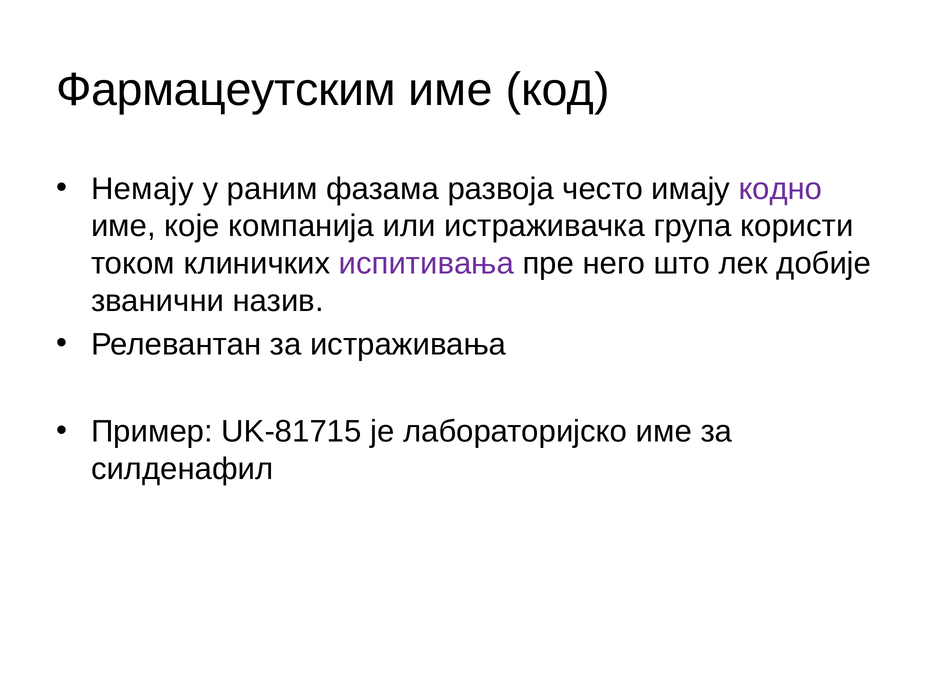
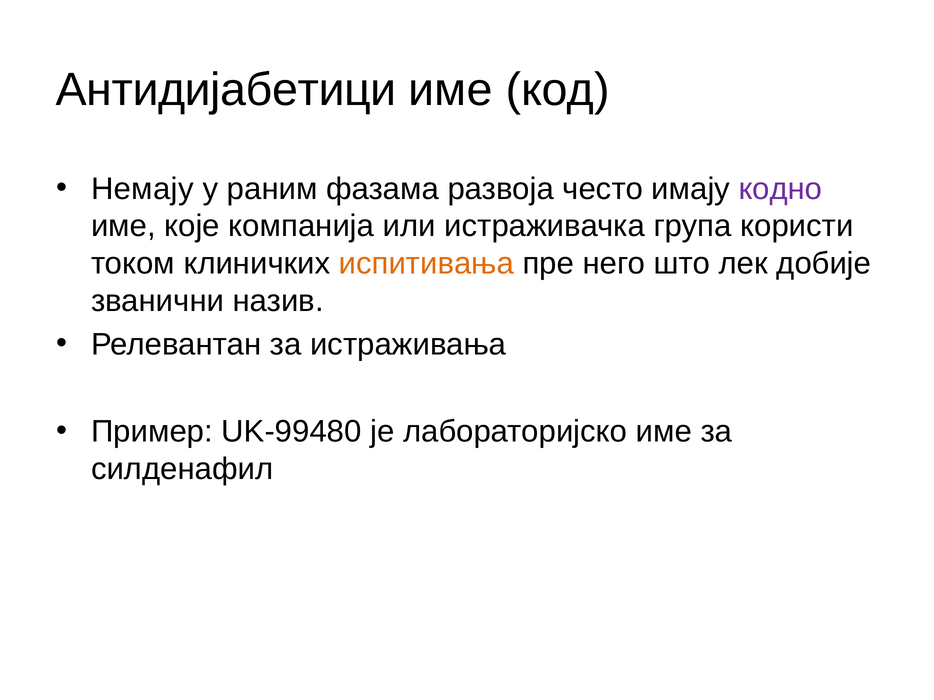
Фармацеутским: Фармацеутским -> Антидијабетици (226, 90)
испитивања colour: purple -> orange (426, 264)
UK-81715: UK-81715 -> UK-99480 (291, 432)
